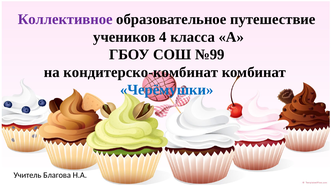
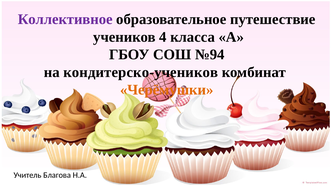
№99: №99 -> №94 (210, 55)
кондитерско-комбинат: кондитерско-комбинат -> кондитерско-учеников (141, 72)
Черёмушки colour: blue -> orange (167, 90)
